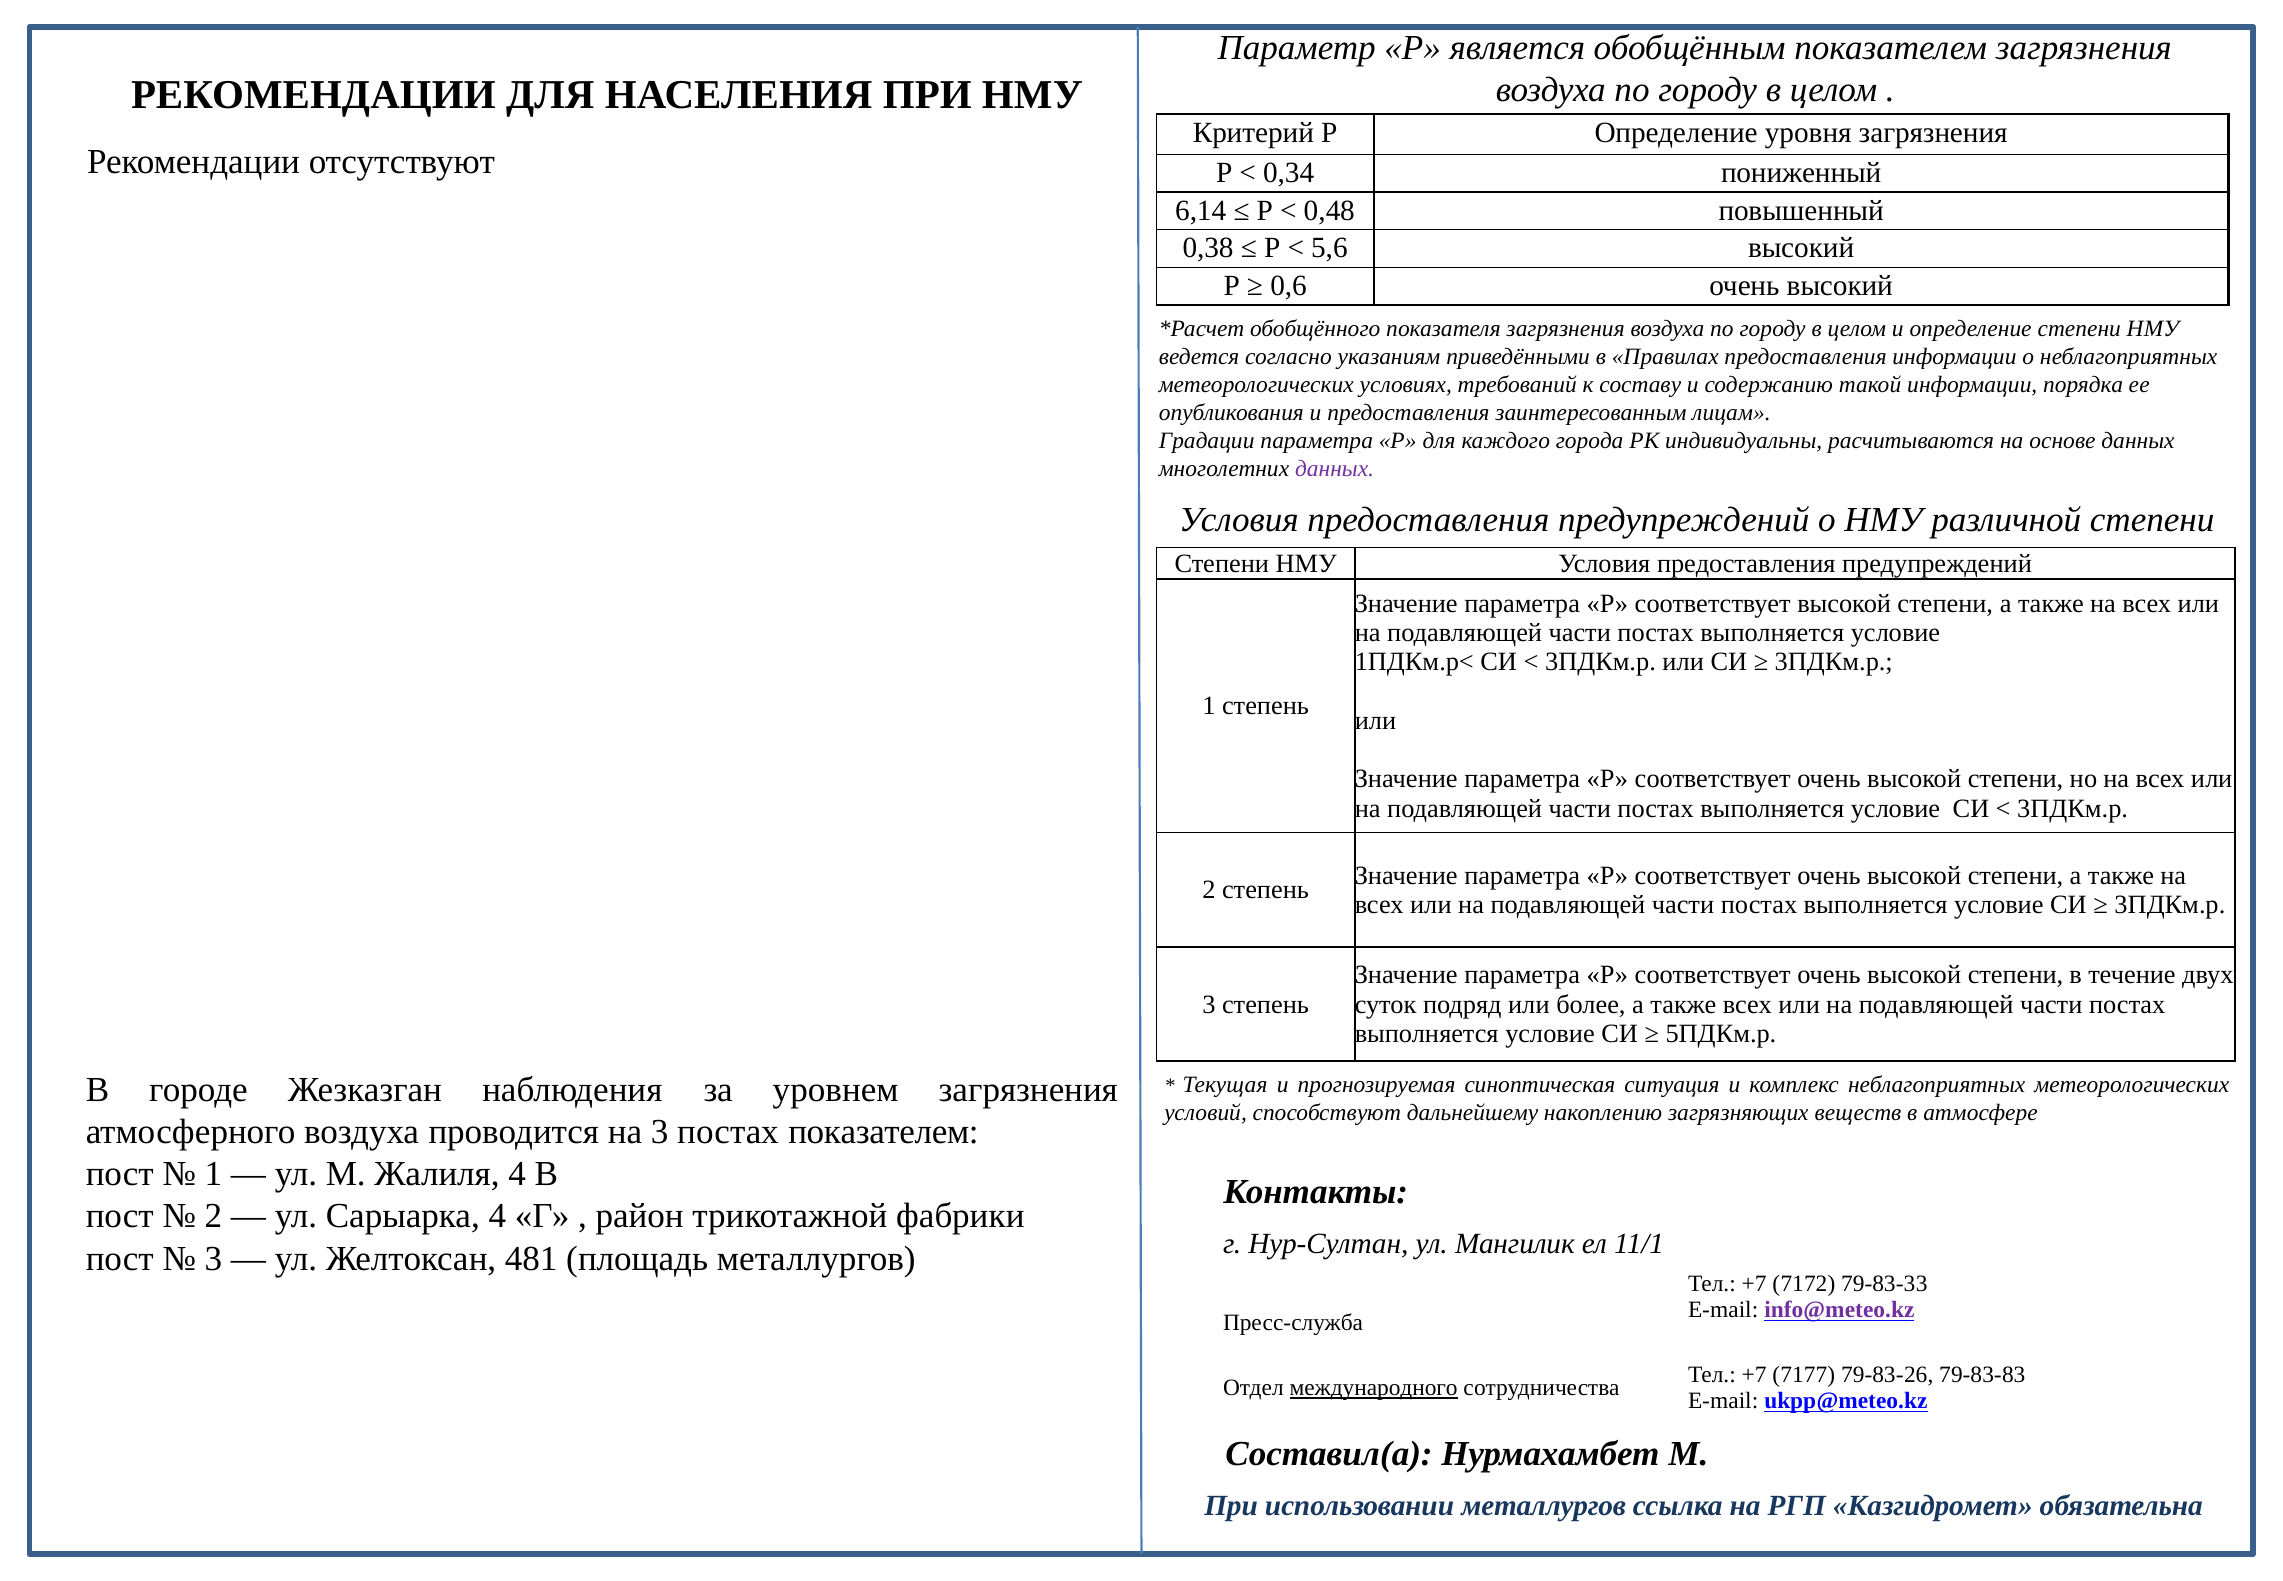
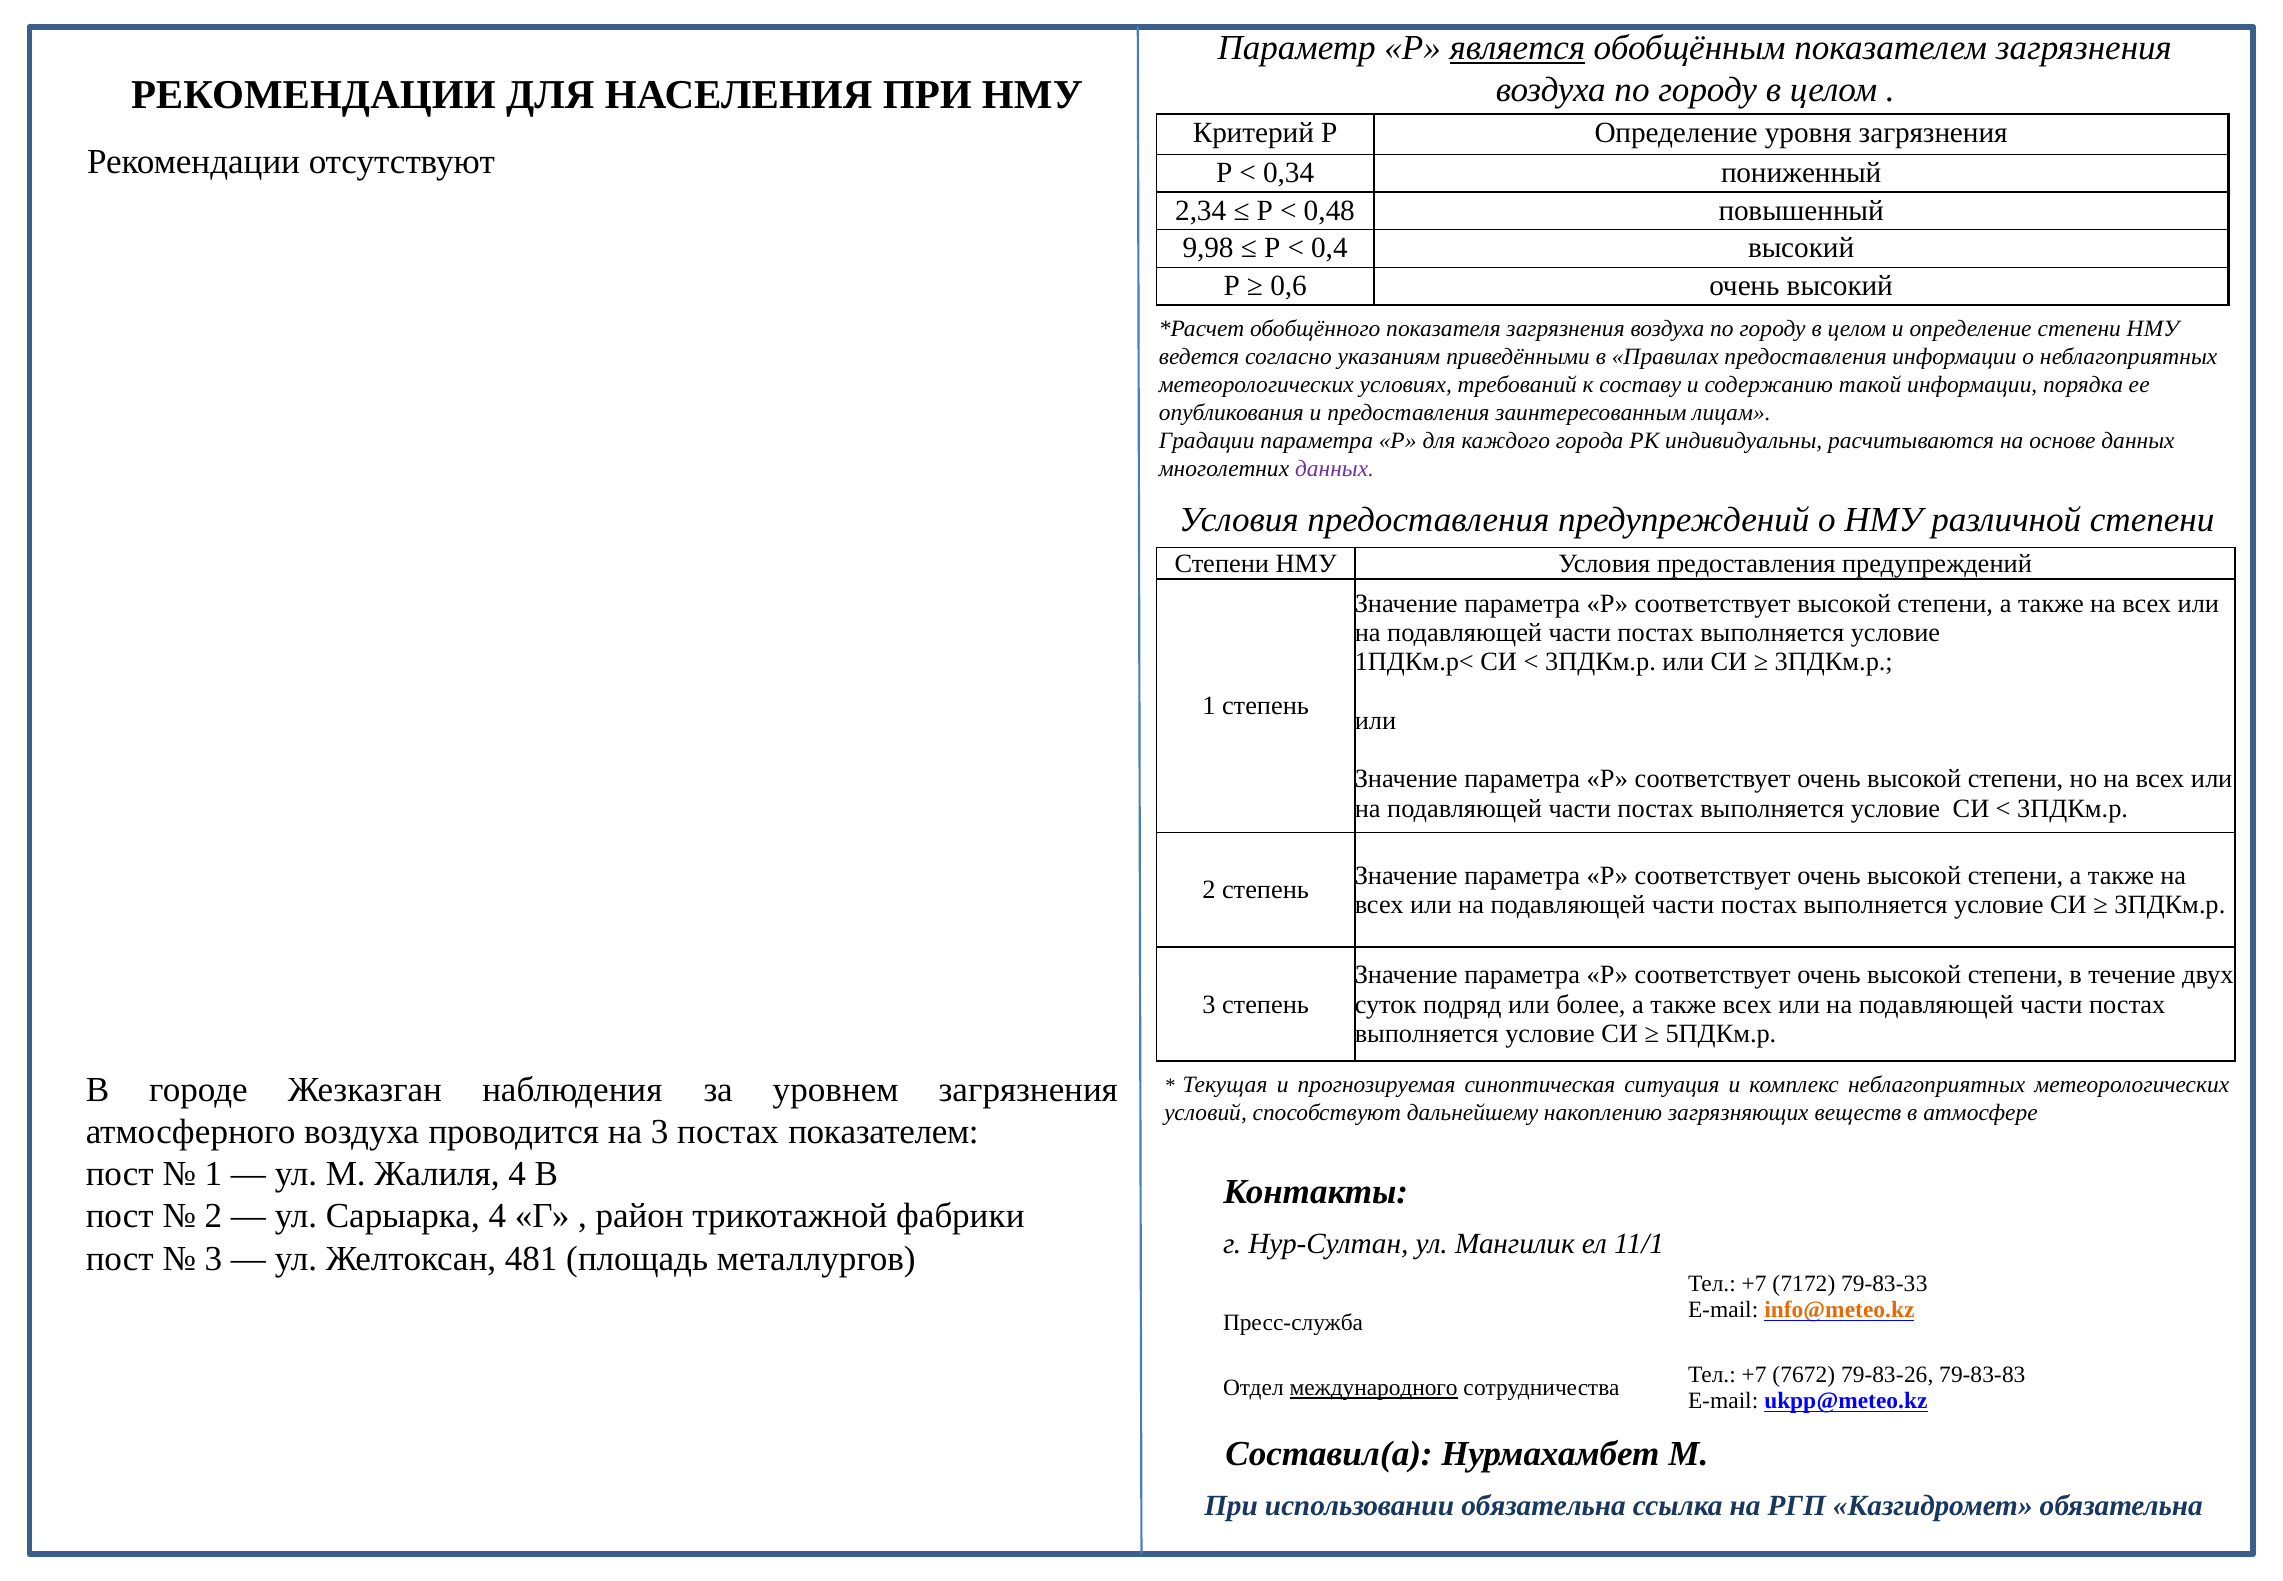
является underline: none -> present (1517, 48)
6,14: 6,14 -> 2,34 (1201, 210)
0,38: 0,38 -> 9,98 (1208, 248)
5,6: 5,6 -> 0,4 (1329, 248)
info@meteo.kz colour: purple -> orange (1839, 1309)
7177: 7177 -> 7672 (1804, 1375)
использовании металлургов: металлургов -> обязательна (1544, 1505)
